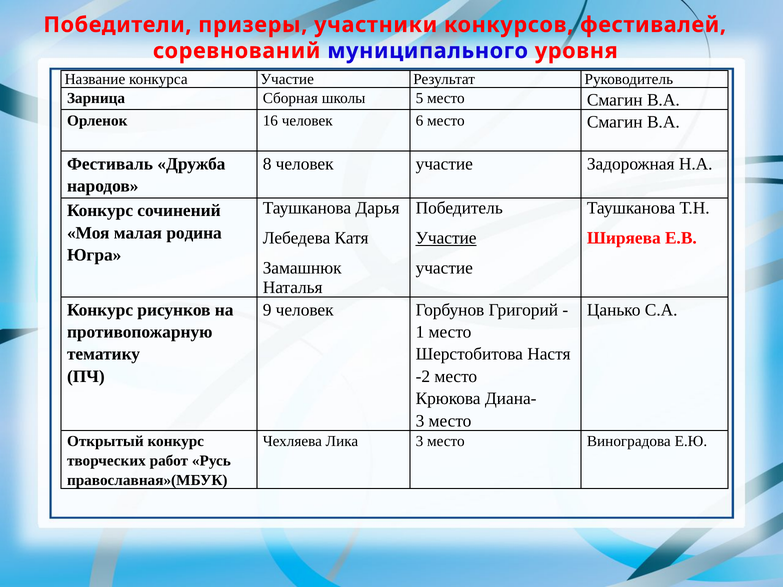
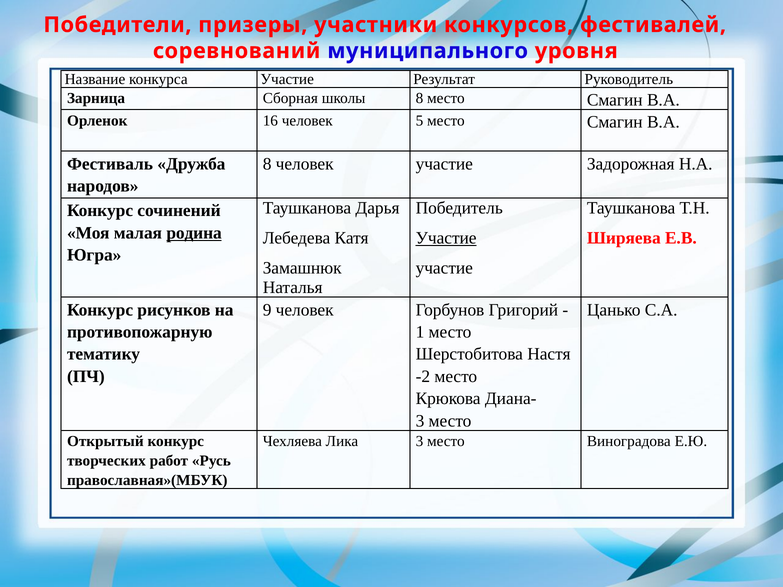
школы 5: 5 -> 8 (419, 98)
6: 6 -> 5 (419, 121)
родина underline: none -> present (194, 233)
